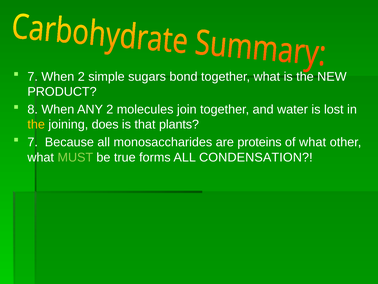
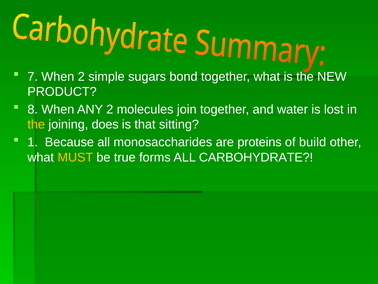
plants: plants -> sitting (179, 124)
7: 7 -> 1 (33, 142)
of what: what -> build (313, 142)
MUST colour: light green -> yellow (75, 157)
CONDENSATION: CONDENSATION -> CARBOHYDRATE (256, 157)
